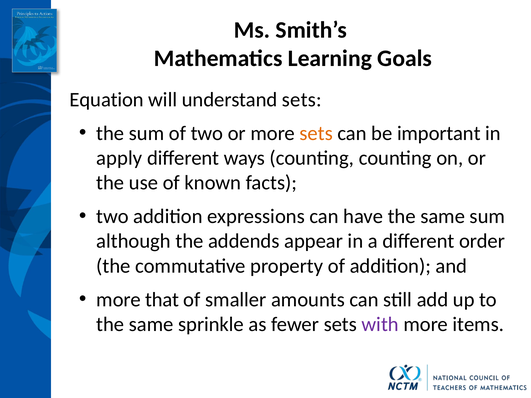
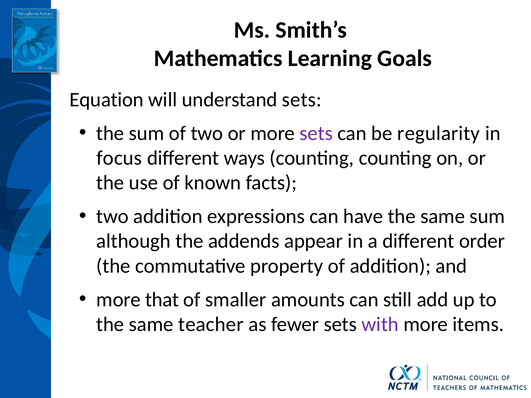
sets colour: orange -> purple (316, 133)
important: important -> regularity (439, 133)
apply: apply -> focus (119, 158)
sprinkle: sprinkle -> teacher (211, 325)
